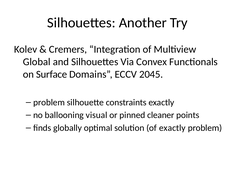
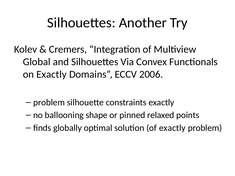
on Surface: Surface -> Exactly (52, 74)
2045: 2045 -> 2006 (151, 74)
visual: visual -> shape (97, 115)
cleaner: cleaner -> relaxed (161, 115)
